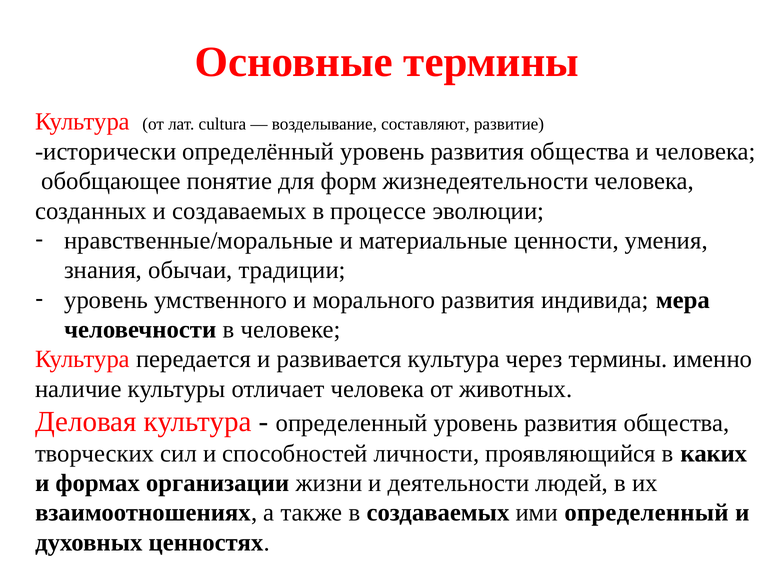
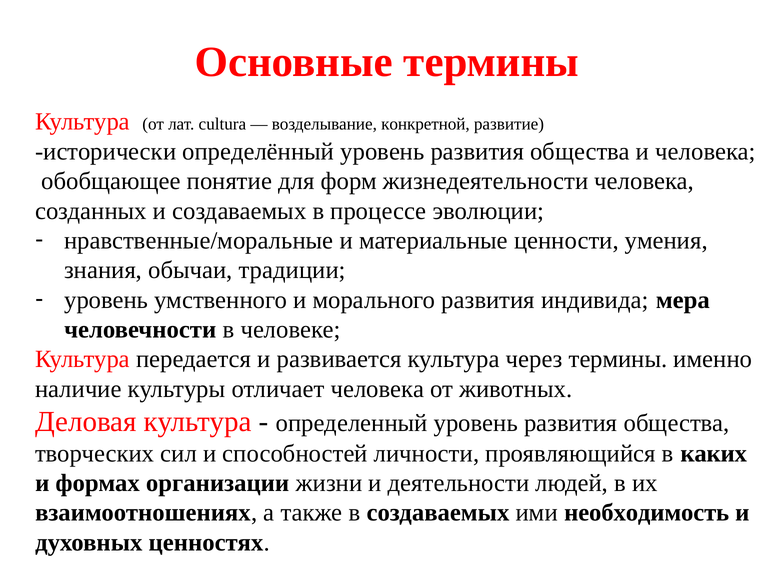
составляют: составляют -> конкретной (425, 124)
ими определенный: определенный -> необходимость (647, 512)
